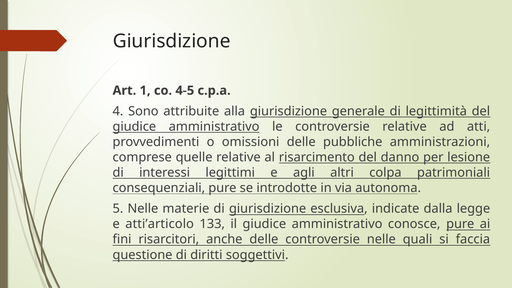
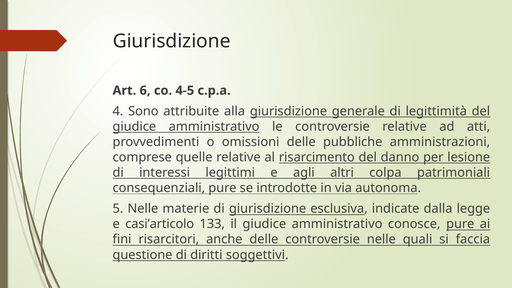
1: 1 -> 6 (145, 91)
atti’articolo: atti’articolo -> casi’articolo (160, 224)
